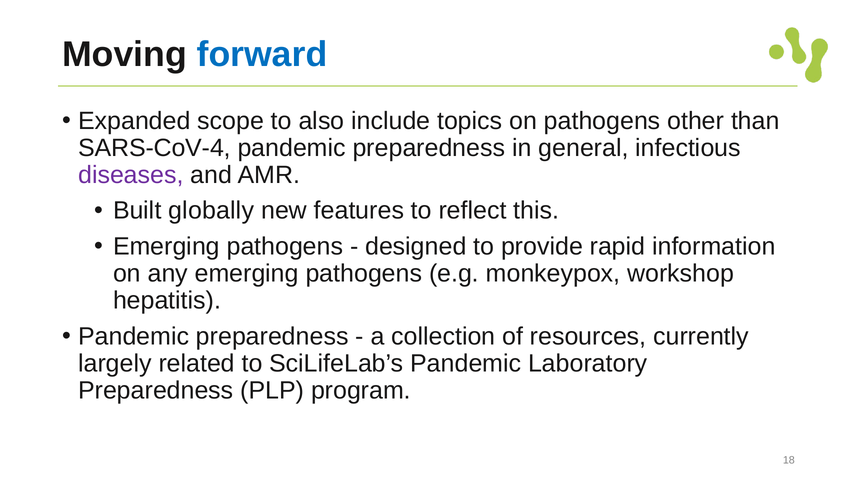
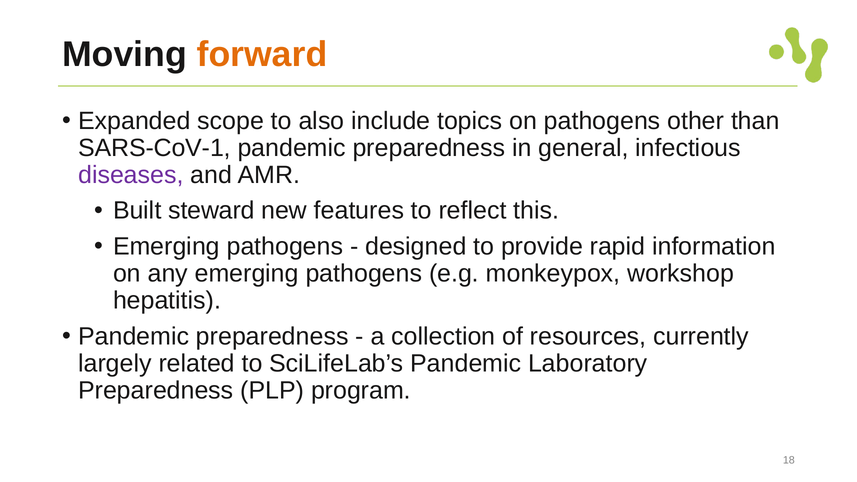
forward colour: blue -> orange (262, 55)
SARS-CoV-4: SARS-CoV-4 -> SARS-CoV-1 (154, 148)
globally: globally -> steward (211, 211)
